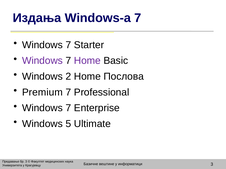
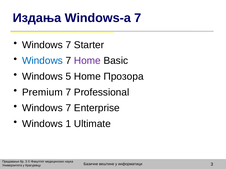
Windows colour: purple -> blue (42, 61)
2: 2 -> 5 (68, 77)
Послова: Послова -> Прозора (124, 77)
5: 5 -> 1 (68, 124)
